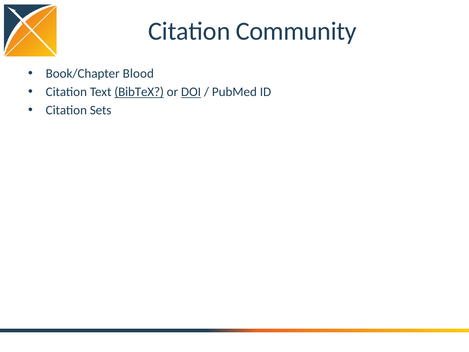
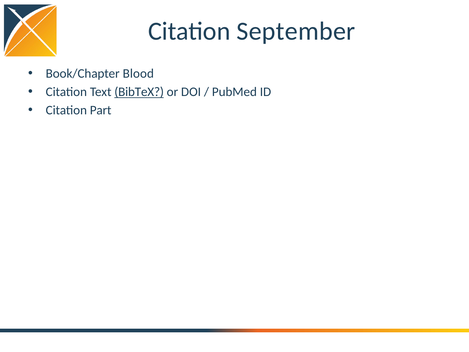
Community: Community -> September (296, 31)
DOI underline: present -> none (191, 92)
Sets: Sets -> Part (101, 110)
